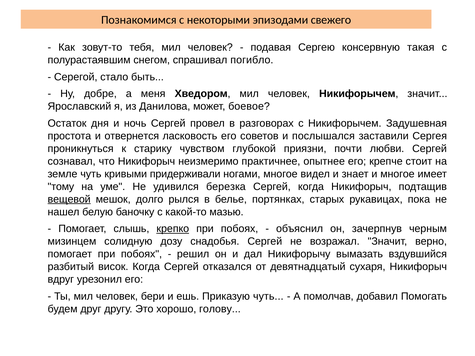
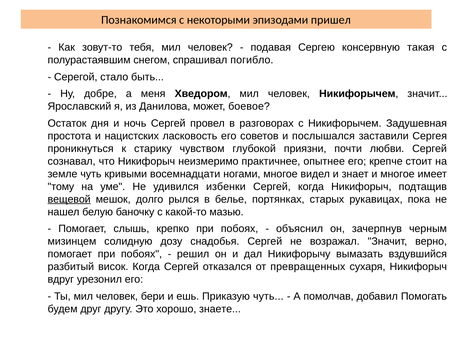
свежего: свежего -> пришел (331, 20)
отвернется: отвернется -> нацистских (132, 136)
придерживали: придерживали -> восемнадцати (185, 174)
березка: березка -> избенки (226, 187)
крепко underline: present -> none (173, 229)
девятнадцатый: девятнадцатый -> превращенных (308, 267)
голову: голову -> знаете (220, 309)
